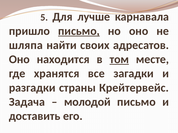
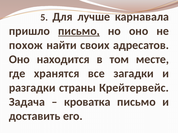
шляпа: шляпа -> похож (26, 45)
том underline: present -> none (119, 60)
молодой: молодой -> кроватка (87, 102)
